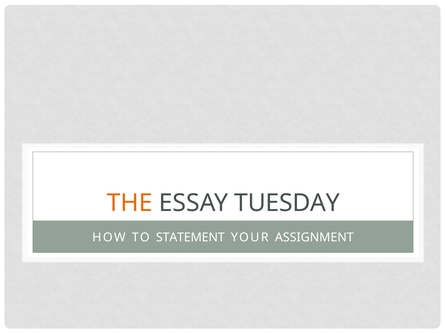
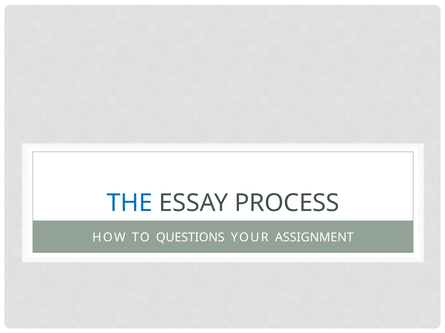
THE colour: orange -> blue (130, 203)
TUESDAY: TUESDAY -> PROCESS (287, 203)
STATEMENT: STATEMENT -> QUESTIONS (190, 238)
